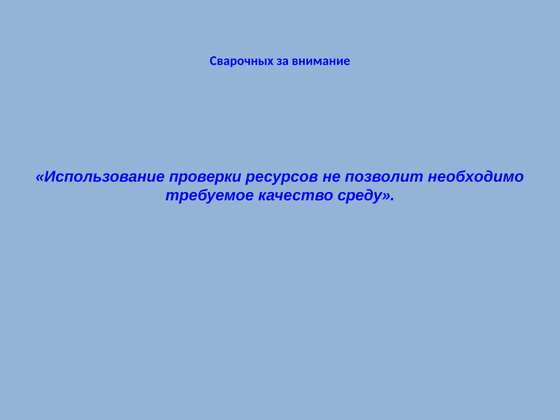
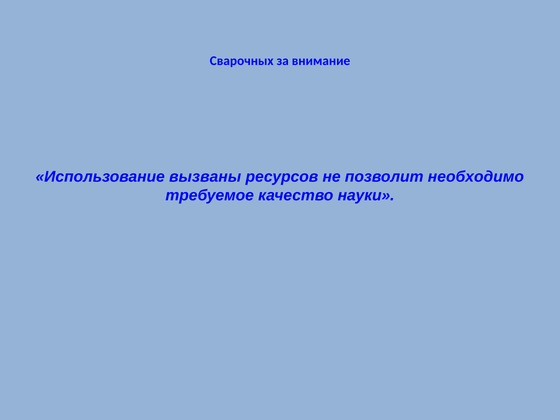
проверки: проверки -> вызваны (205, 177)
среду: среду -> науки (366, 195)
